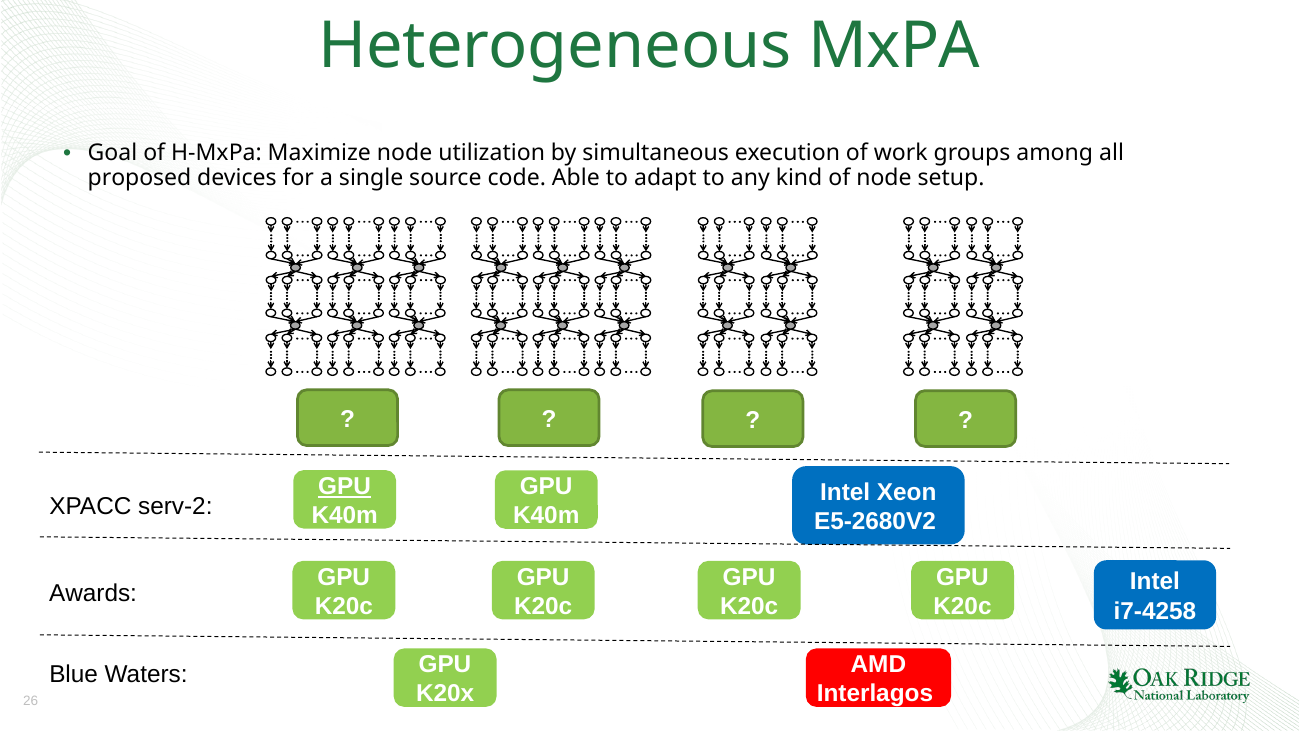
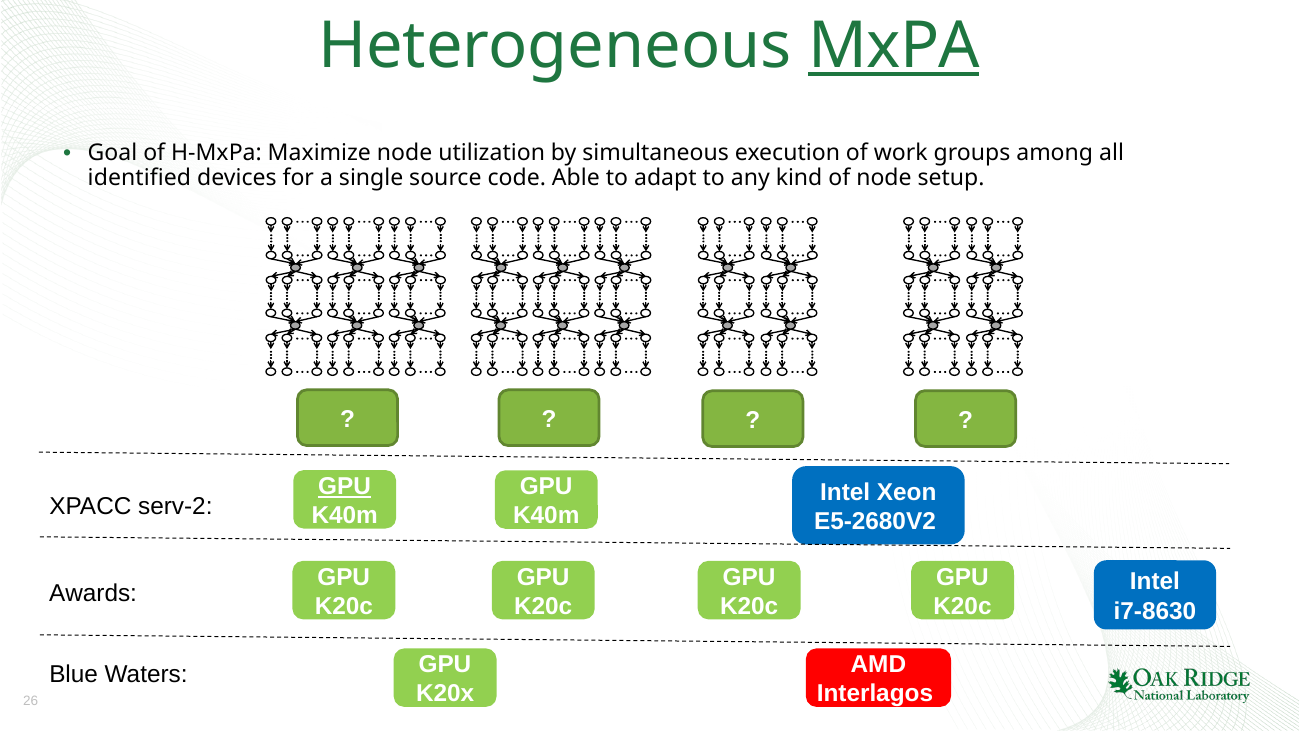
MxPA underline: none -> present (894, 46)
proposed: proposed -> identified (139, 178)
i7-4258: i7-4258 -> i7-8630 (1155, 611)
